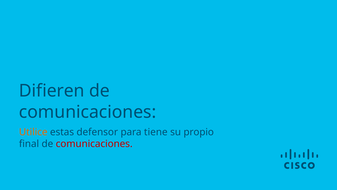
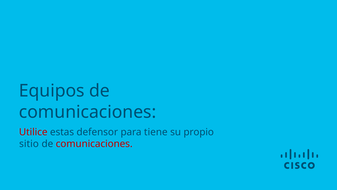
Difieren: Difieren -> Equipos (52, 91)
Utilice colour: orange -> red (33, 132)
final: final -> sitio (29, 144)
